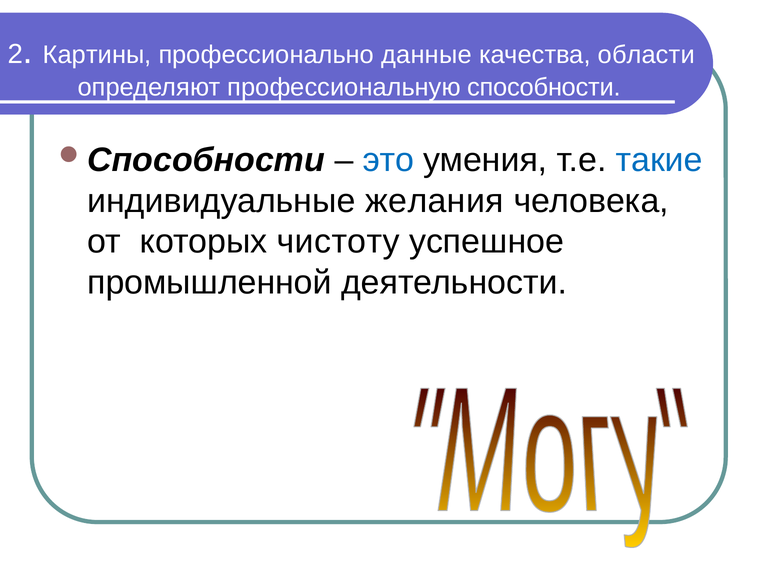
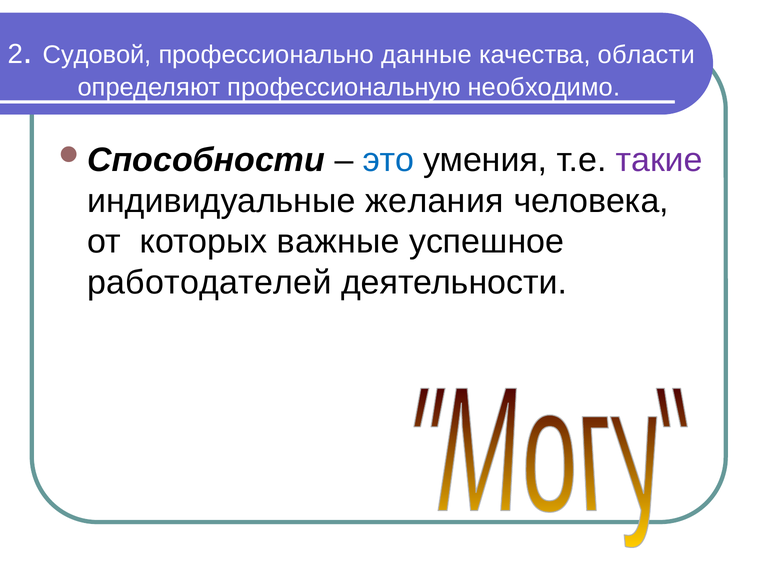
Картины: Картины -> Судовой (97, 55)
способности: способности -> необходимо (544, 87)
такие colour: blue -> purple (659, 160)
чистоту: чистоту -> важные (338, 242)
промышленной: промышленной -> работодателей (209, 283)
